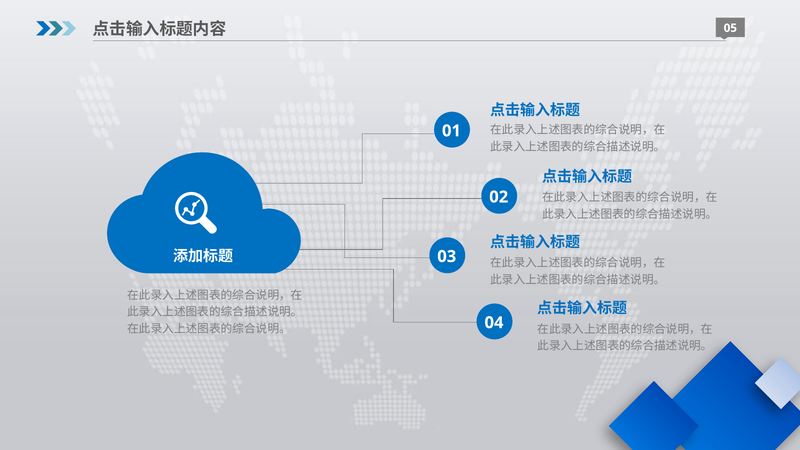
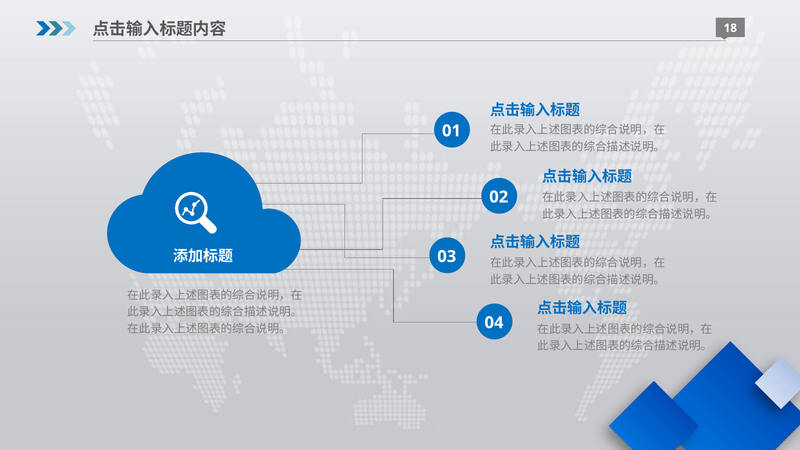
05: 05 -> 18 (730, 28)
